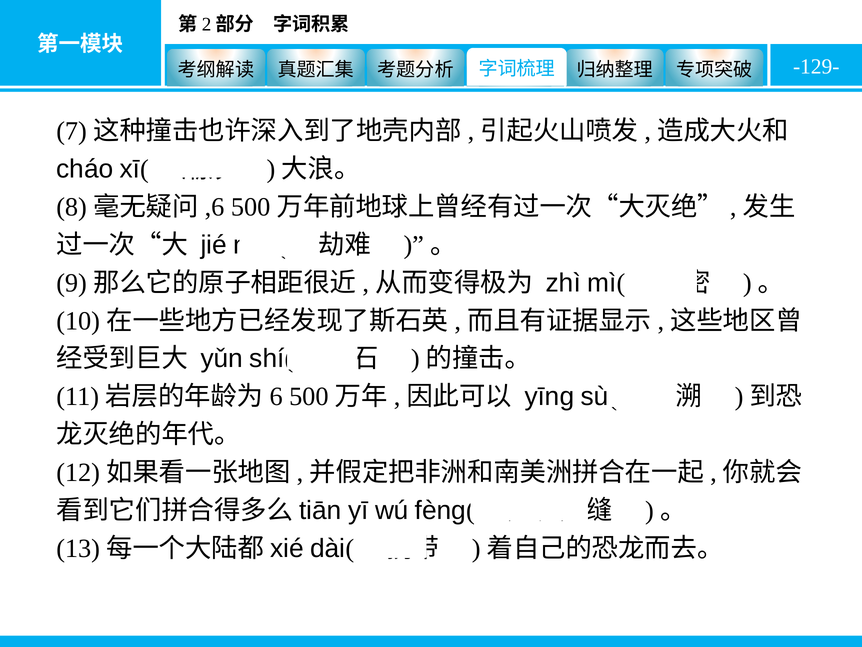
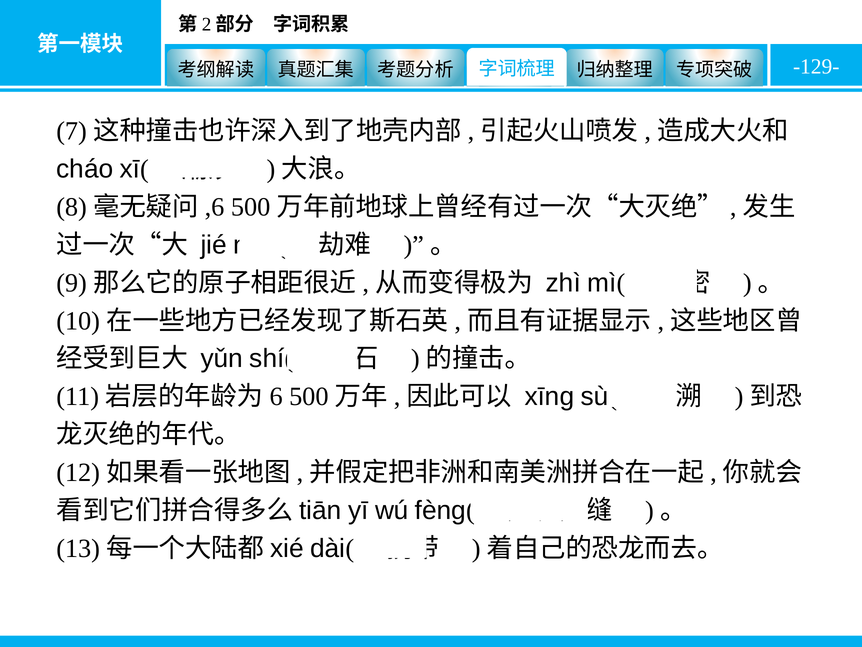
yīng: yīng -> xīng (549, 396)
